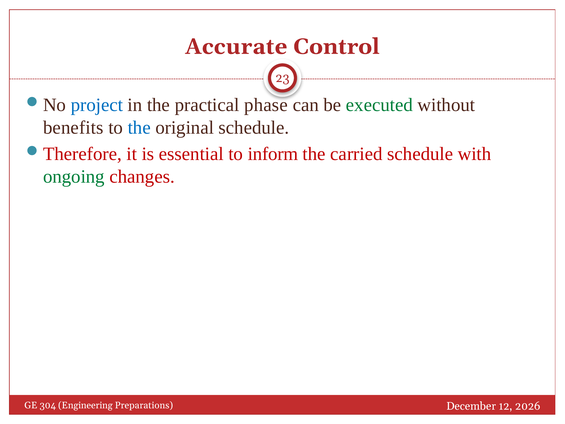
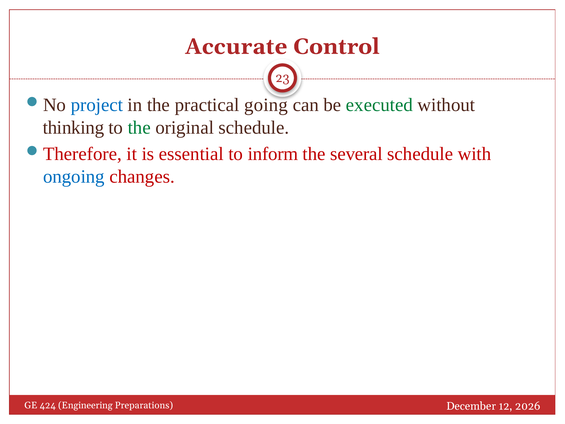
phase: phase -> going (266, 105)
benefits: benefits -> thinking (73, 127)
the colour: blue -> green (139, 127)
carried: carried -> several (357, 154)
ongoing colour: green -> blue (74, 176)
304: 304 -> 424 (48, 405)
